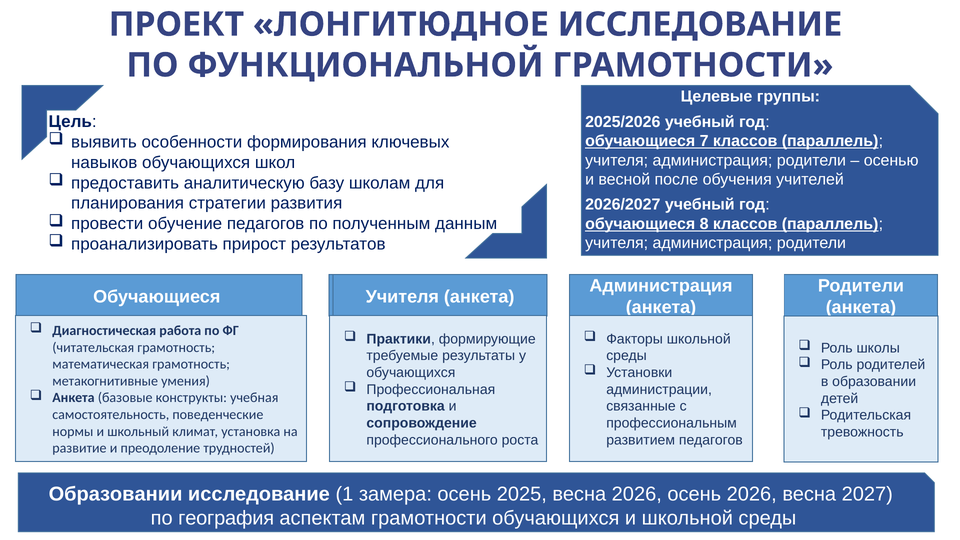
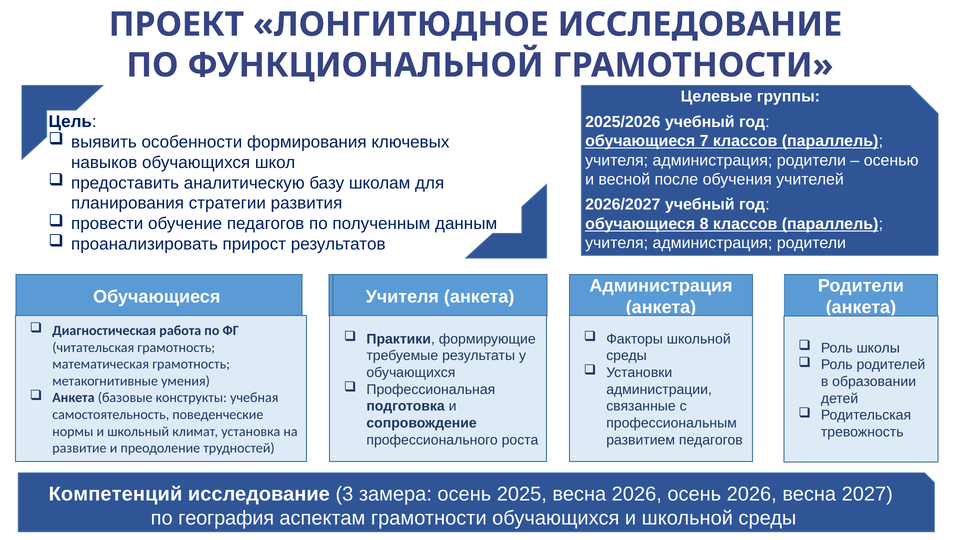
Образовании: Образовании -> Компетенций (115, 494)
1: 1 -> 3 (344, 494)
